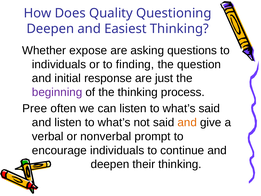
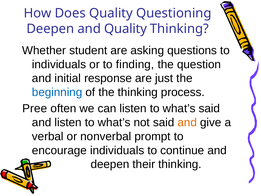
and Easiest: Easiest -> Quality (125, 29)
expose: expose -> student (88, 50)
beginning colour: purple -> blue (57, 92)
